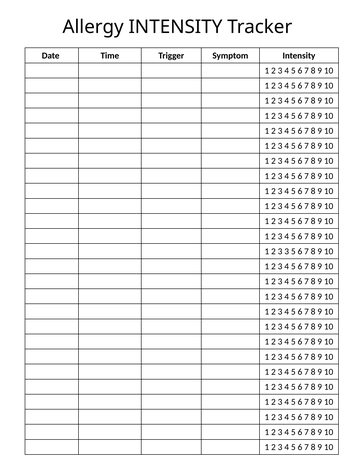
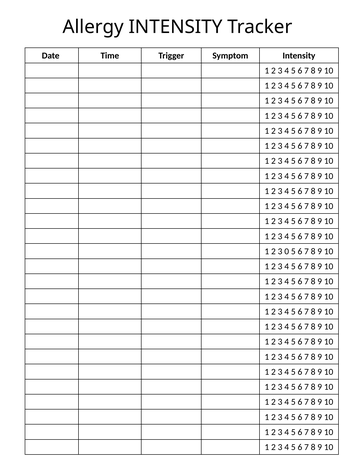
3 3: 3 -> 0 (287, 251)
